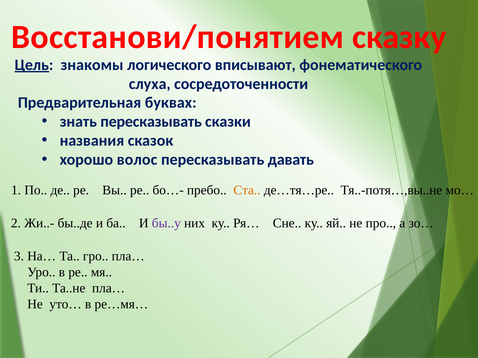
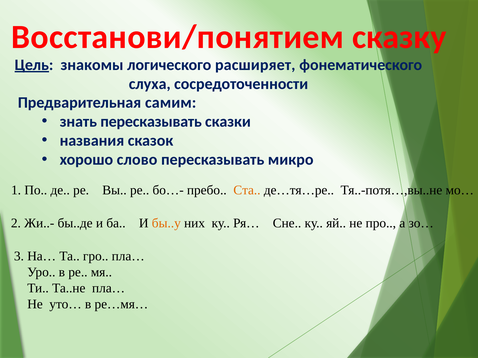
вписывают: вписывают -> расширяет (255, 65)
буквах: буквах -> самим (171, 103)
волос: волос -> слово (137, 160)
давать: давать -> микро (291, 160)
бы..у colour: purple -> orange (166, 223)
